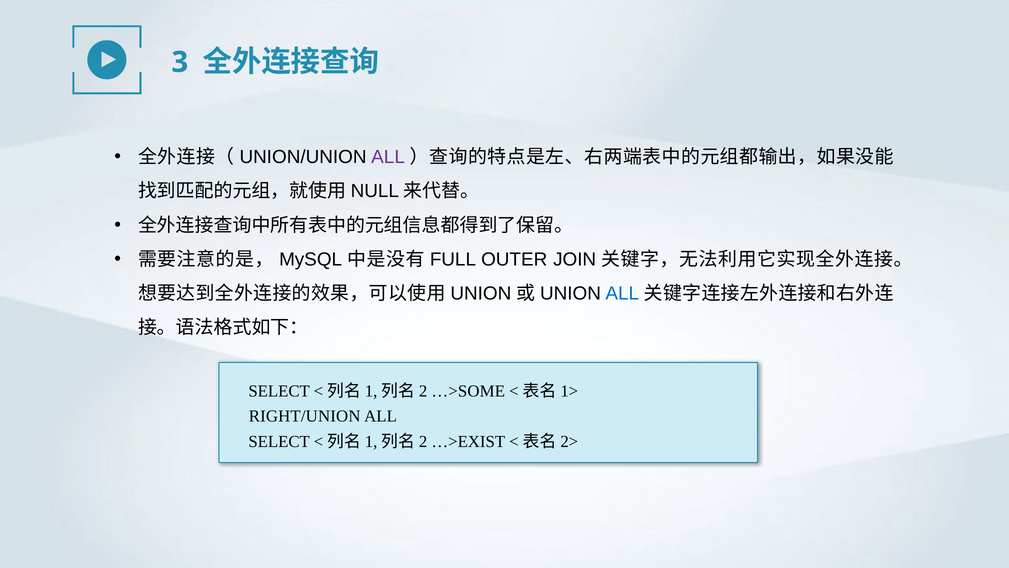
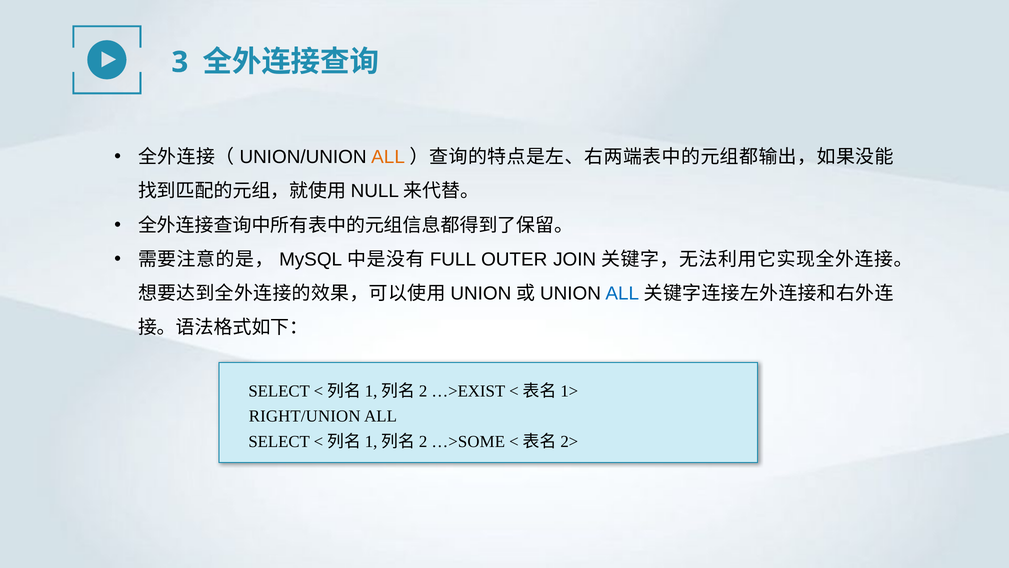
ALL colour: purple -> orange (388, 157)
…>SOME: …>SOME -> …>EXIST (468, 391)
…>EXIST: …>EXIST -> …>SOME (468, 441)
